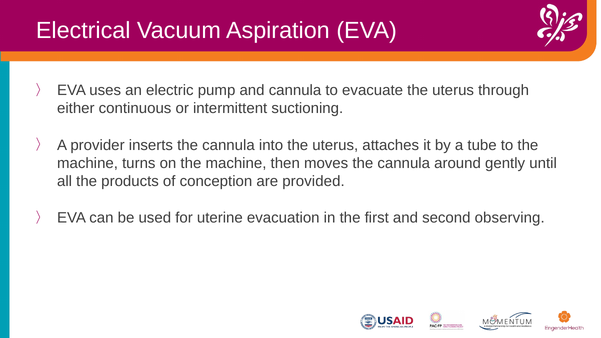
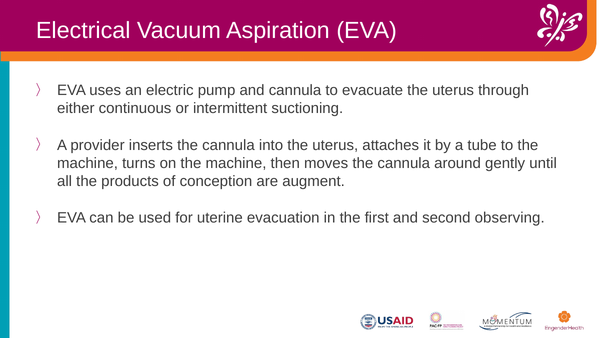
provided: provided -> augment (314, 181)
